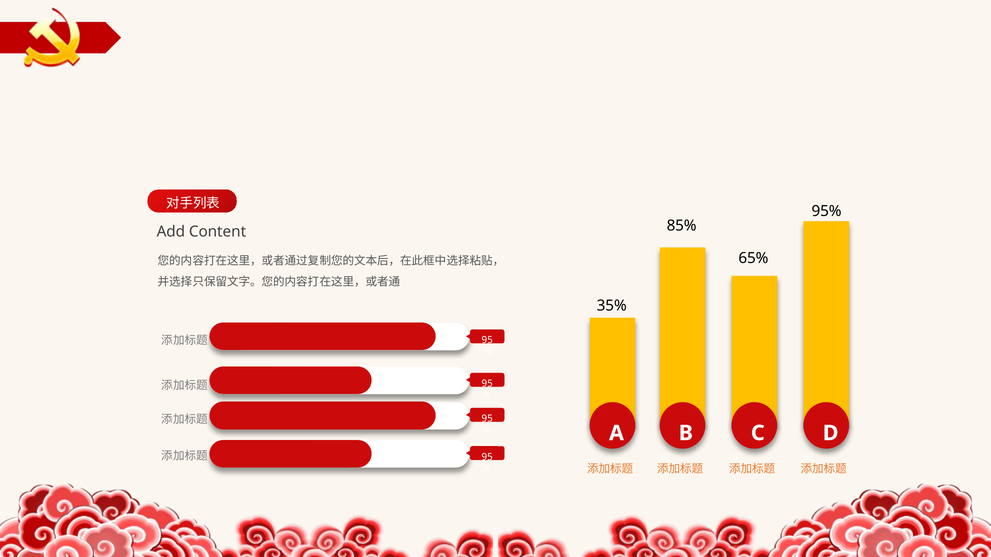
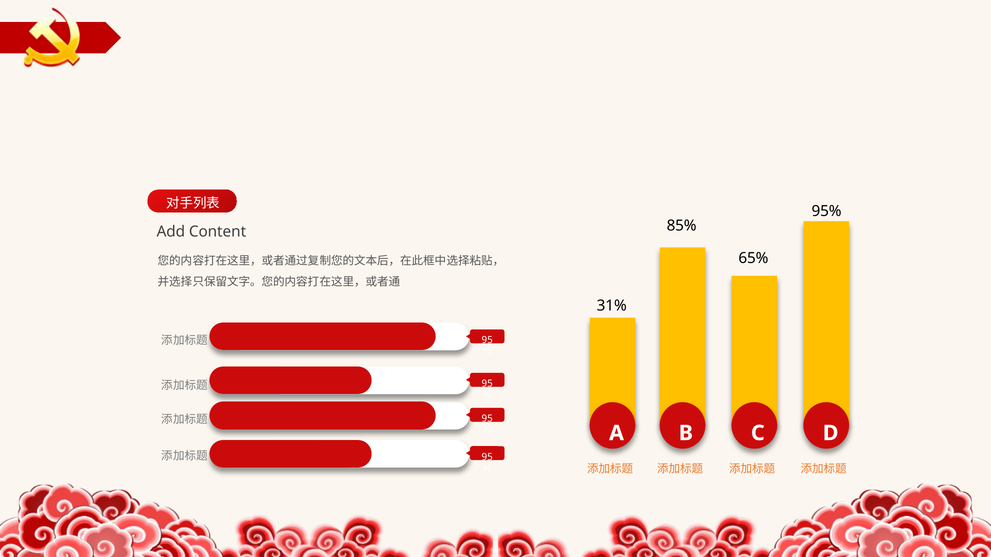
35%: 35% -> 31% (612, 306)
